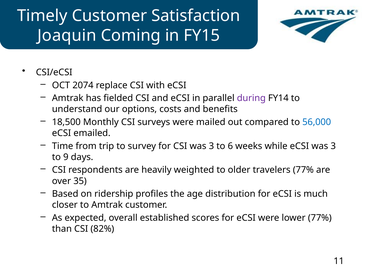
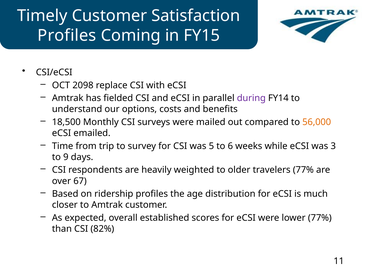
Joaquin: Joaquin -> Profiles (67, 35)
2074: 2074 -> 2098 (83, 85)
56,000 colour: blue -> orange (317, 122)
CSI was 3: 3 -> 5 (211, 146)
35: 35 -> 67 (80, 181)
